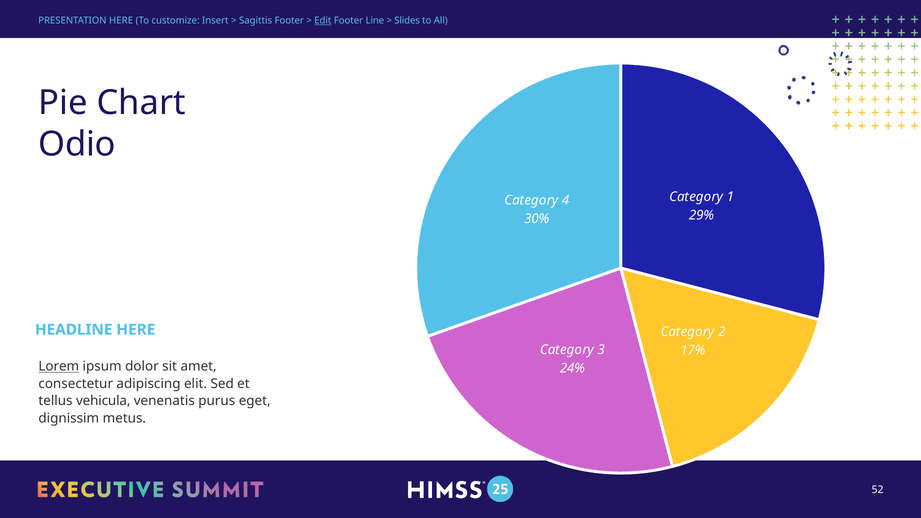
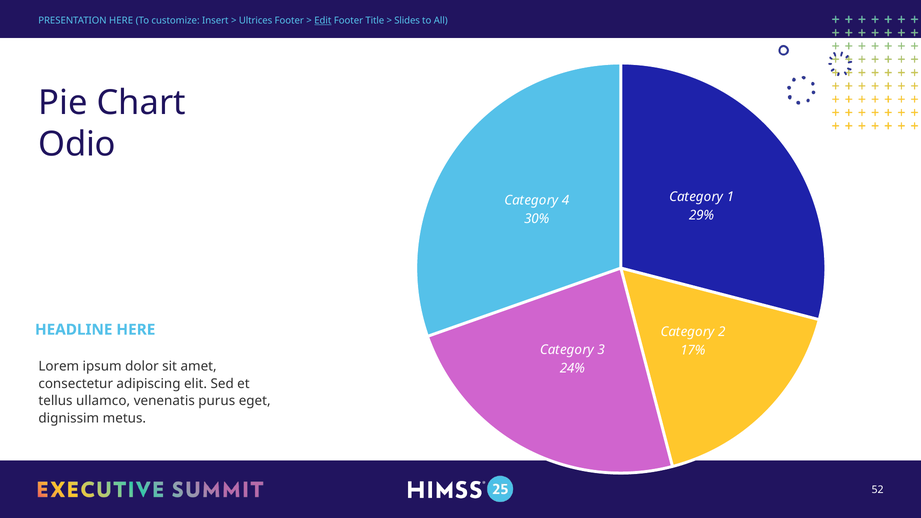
Sagittis: Sagittis -> Ultrices (256, 21)
Line: Line -> Title (375, 21)
Lorem underline: present -> none (59, 366)
vehicula: vehicula -> ullamco (103, 401)
